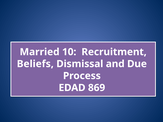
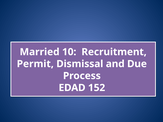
Beliefs: Beliefs -> Permit (35, 64)
869: 869 -> 152 (97, 88)
